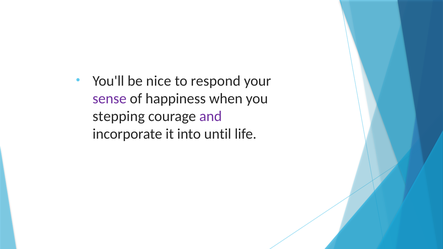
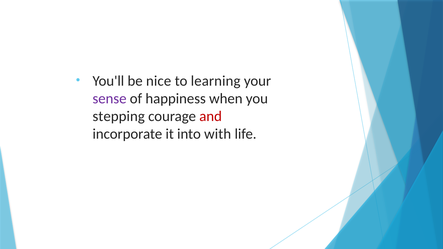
respond: respond -> learning (216, 81)
and colour: purple -> red (211, 116)
until: until -> with (218, 134)
